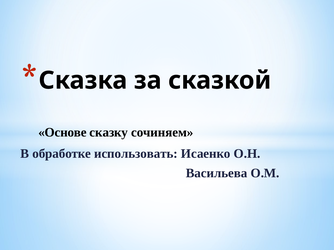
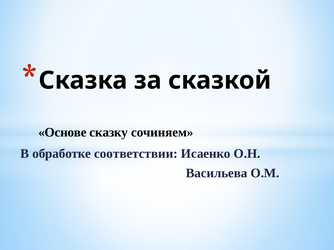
использовать: использовать -> соответствии (136, 154)
